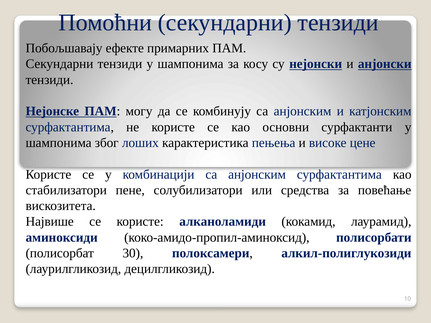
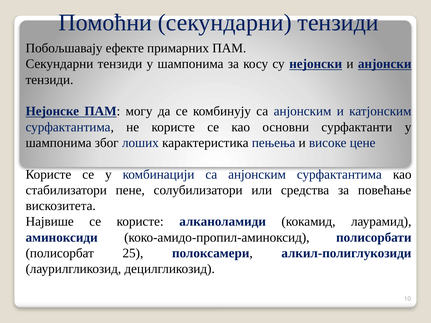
30: 30 -> 25 (133, 253)
